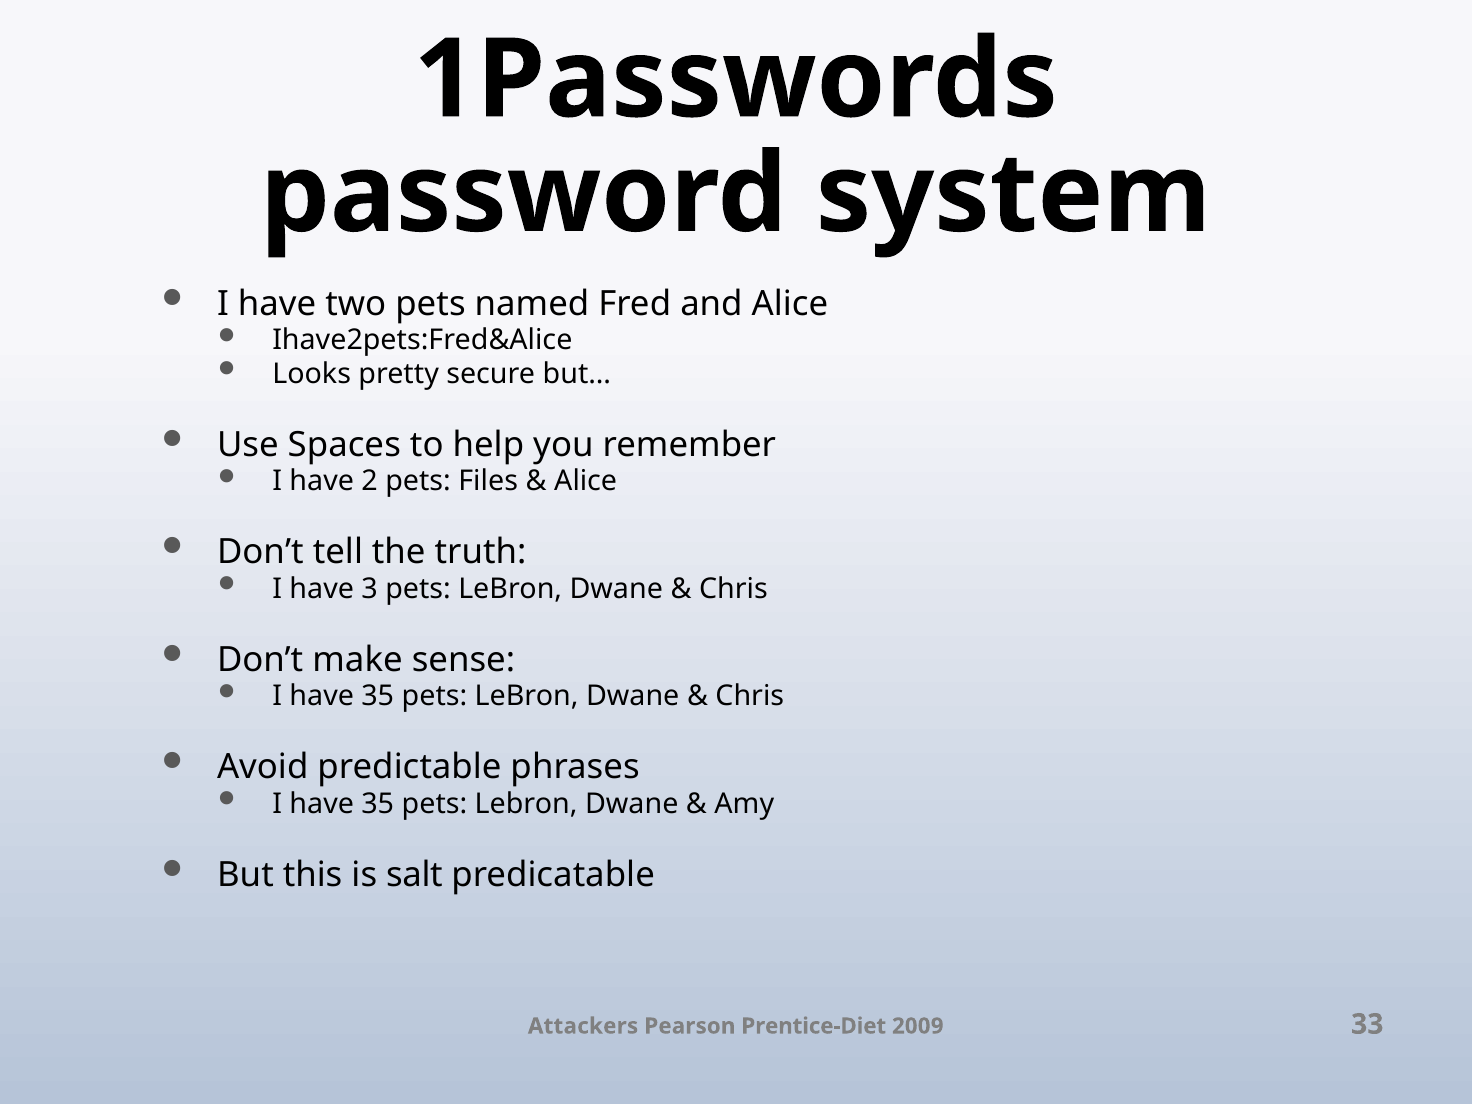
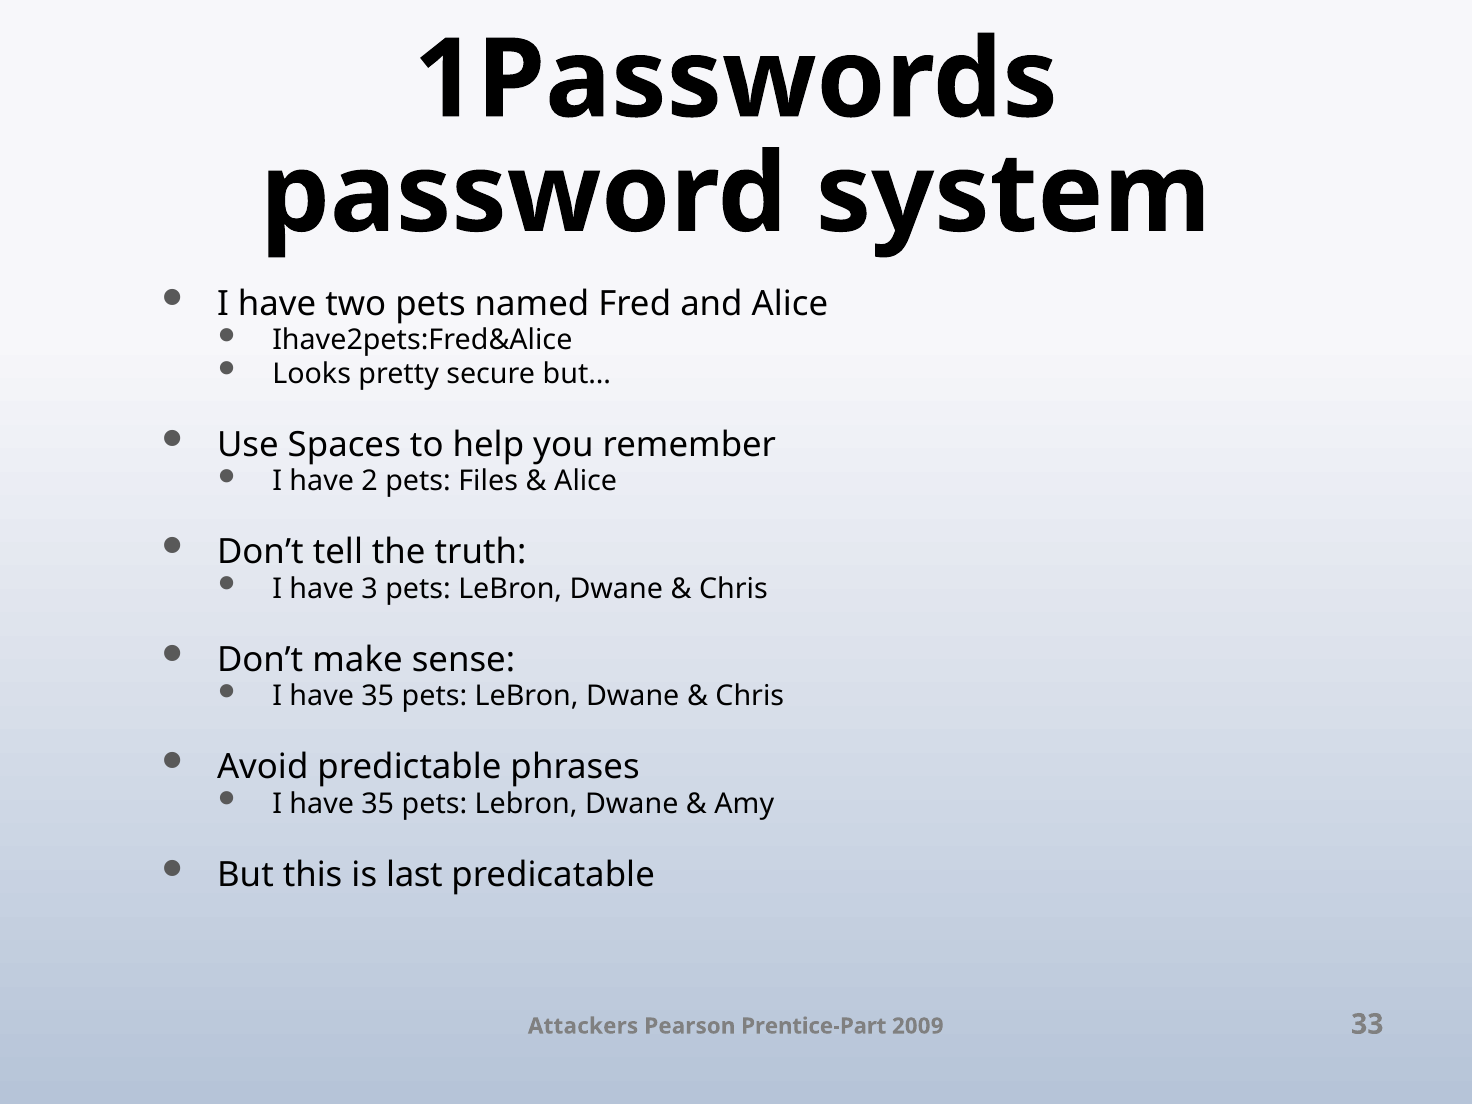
salt: salt -> last (414, 875)
Prentice-Diet: Prentice-Diet -> Prentice-Part (814, 1026)
